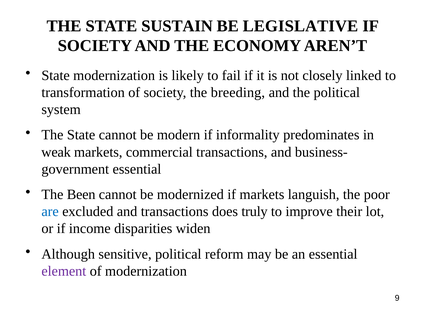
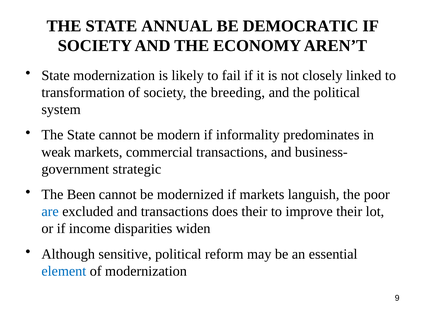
SUSTAIN: SUSTAIN -> ANNUAL (177, 26)
LEGISLATIVE: LEGISLATIVE -> DEMOCRATIC (301, 26)
government essential: essential -> strategic (137, 169)
does truly: truly -> their (254, 211)
element colour: purple -> blue (64, 271)
